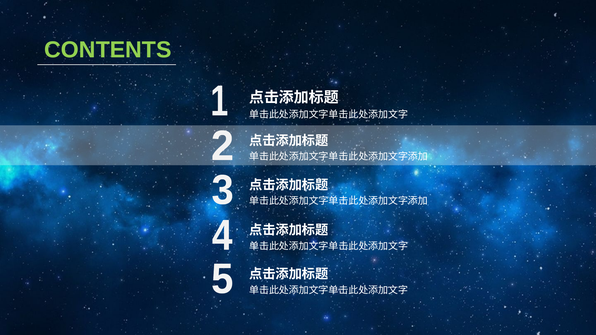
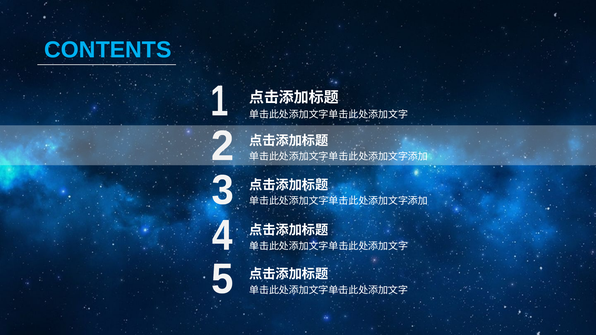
CONTENTS colour: light green -> light blue (108, 50)
